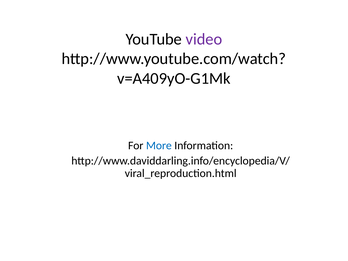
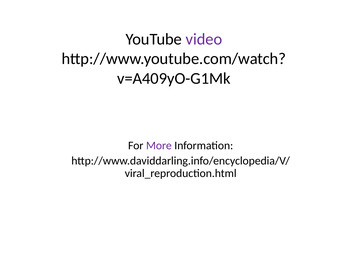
More colour: blue -> purple (159, 145)
